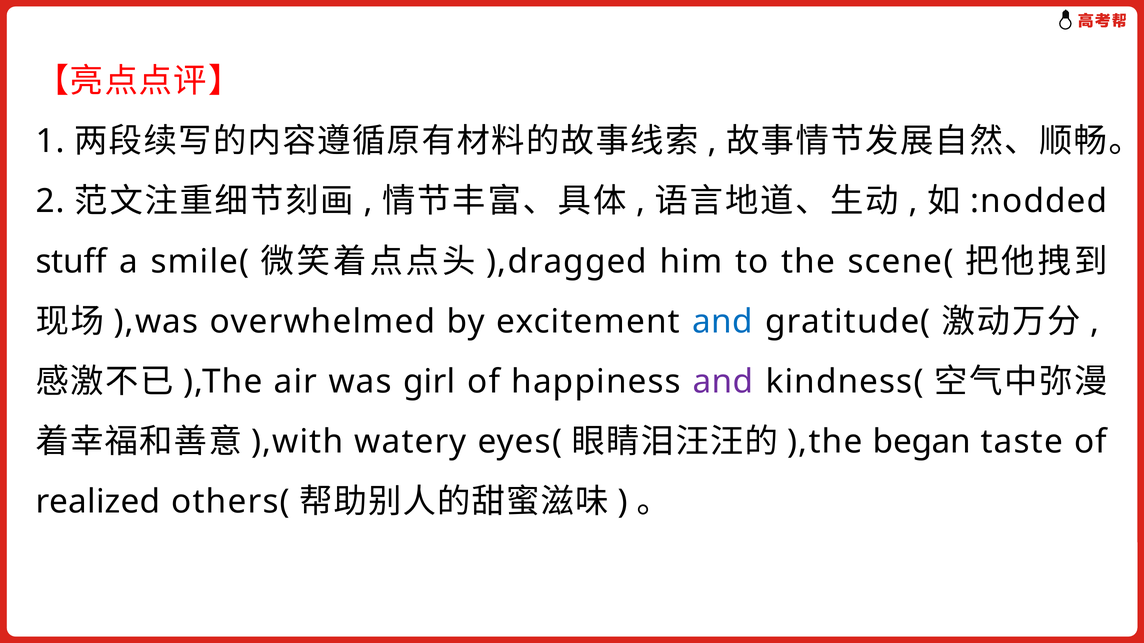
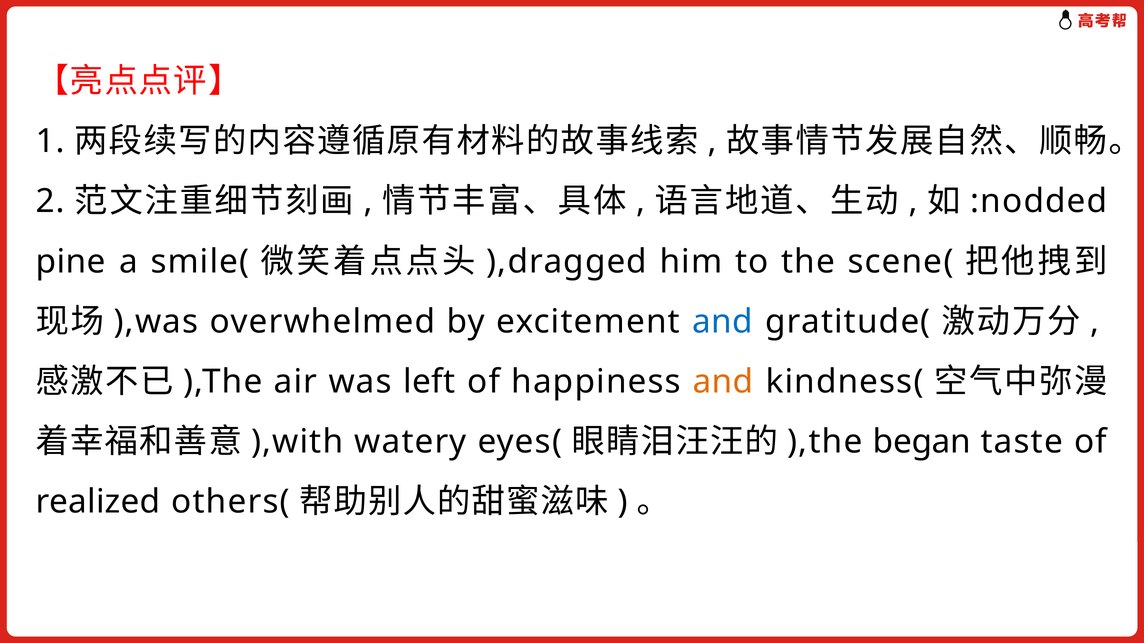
stuff: stuff -> pine (71, 262)
girl: girl -> left (429, 382)
and colour: purple -> orange (723, 382)
